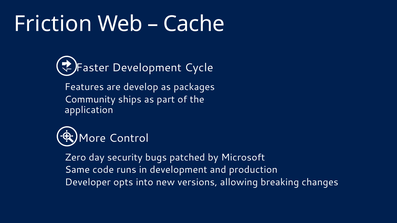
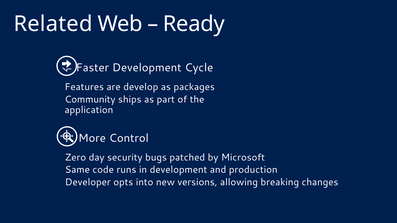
Friction: Friction -> Related (53, 24)
Cache: Cache -> Ready (194, 24)
